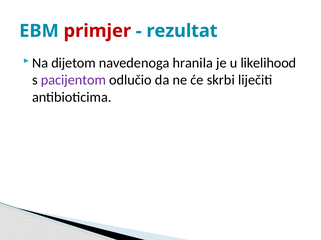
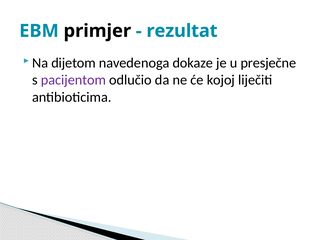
primjer colour: red -> black (97, 31)
hranila: hranila -> dokaze (193, 63)
likelihood: likelihood -> presječne (268, 63)
skrbi: skrbi -> kojoj (221, 80)
